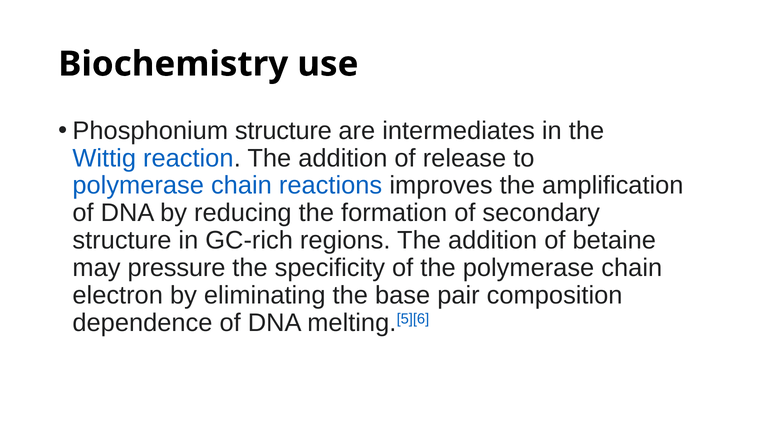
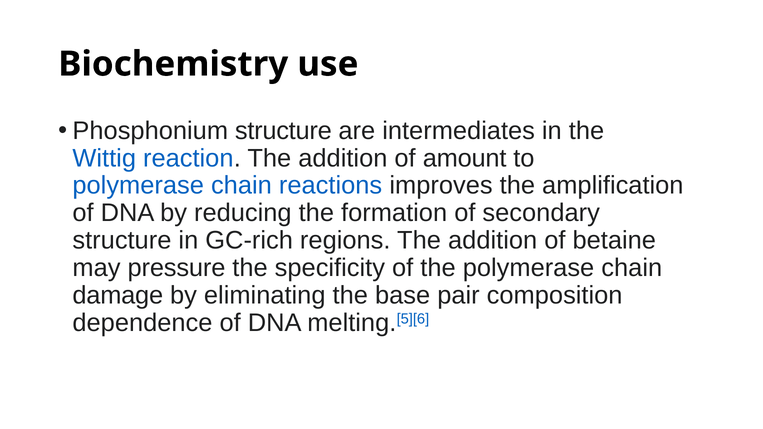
release: release -> amount (465, 158)
electron: electron -> damage (118, 296)
